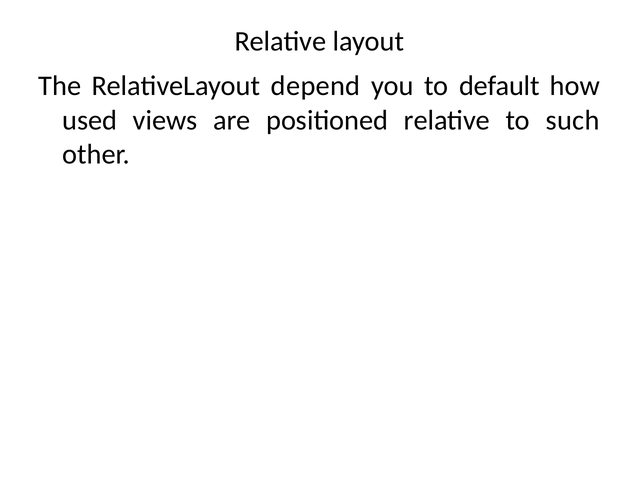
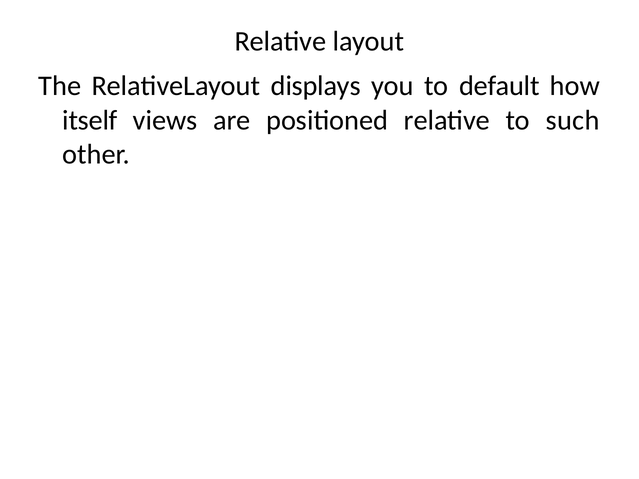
depend: depend -> displays (316, 86)
used: used -> itself (90, 120)
